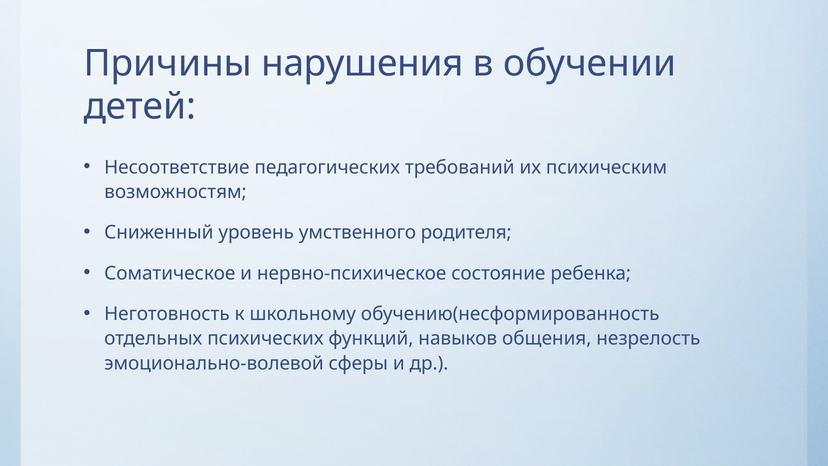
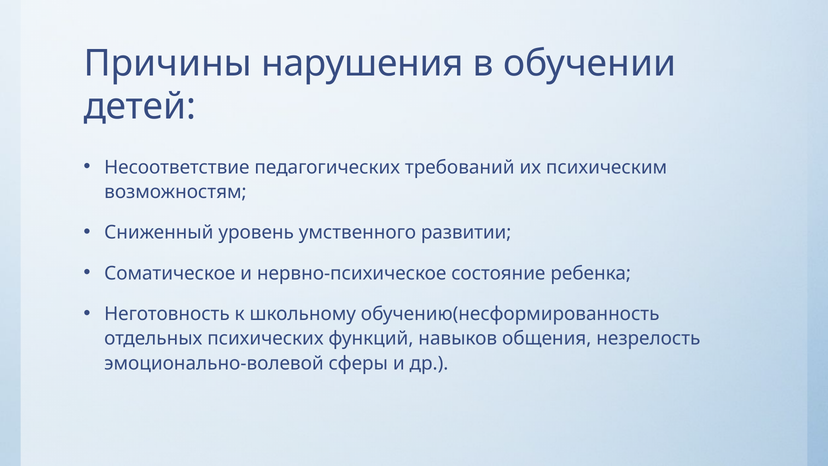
родителя: родителя -> развитии (466, 233)
